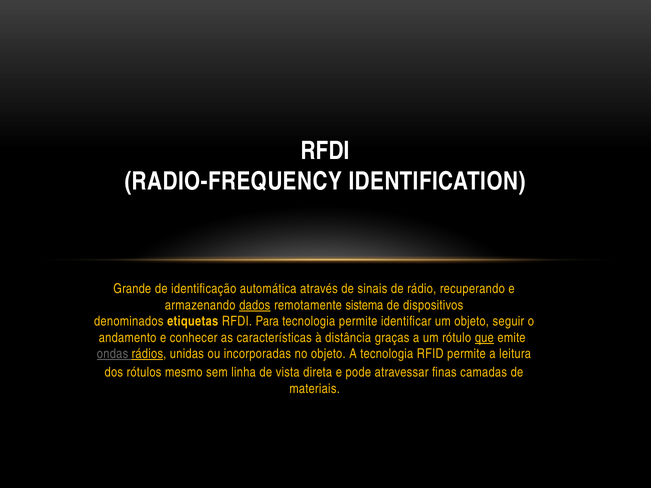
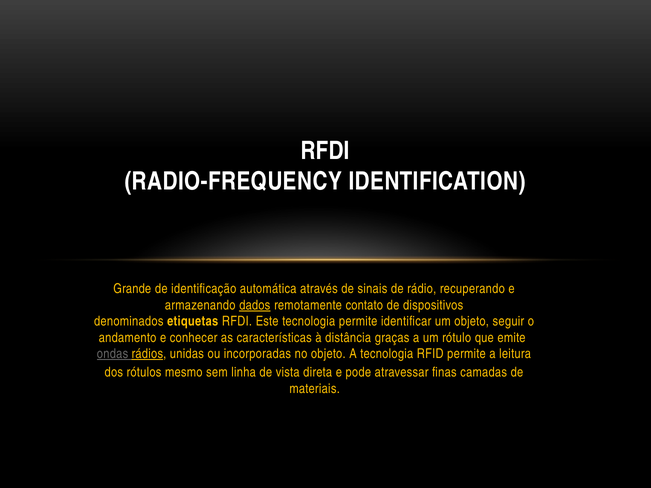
sistema: sistema -> contato (364, 305)
Para: Para -> Este (267, 322)
que underline: present -> none (484, 338)
